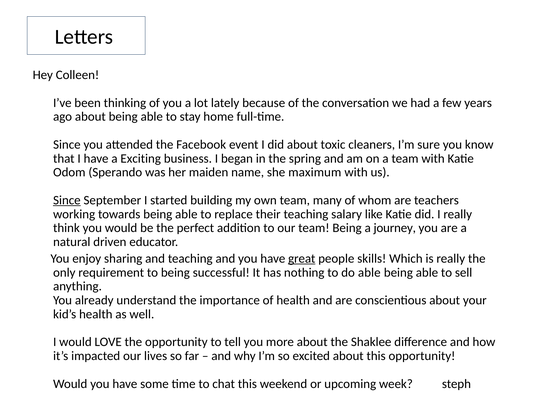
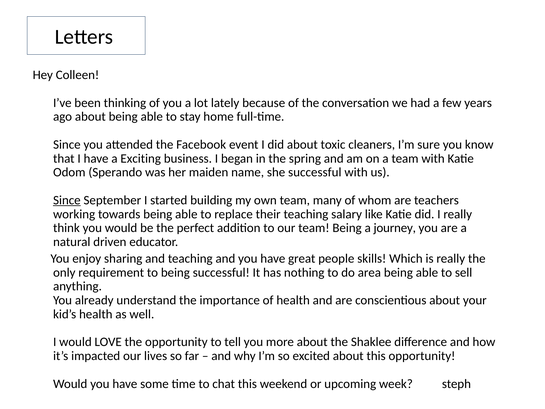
she maximum: maximum -> successful (315, 172)
great underline: present -> none (302, 258)
do able: able -> area (369, 272)
